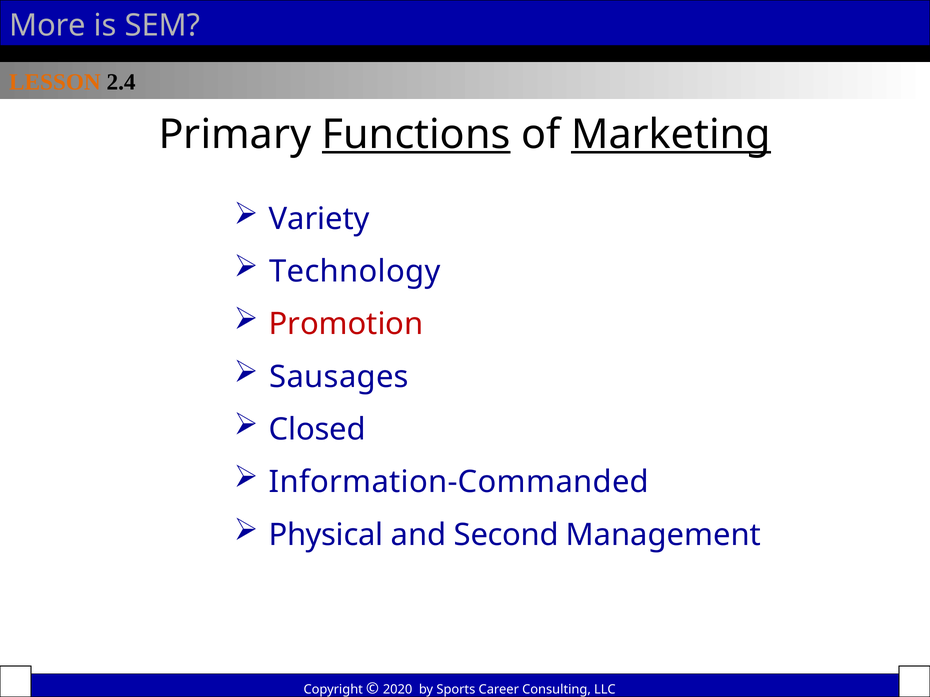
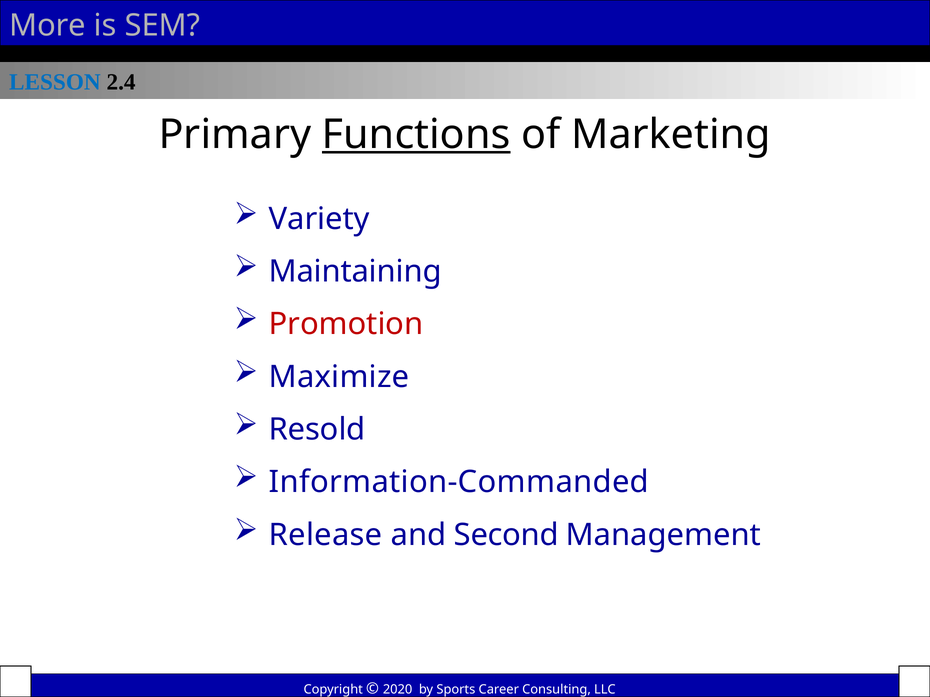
LESSON colour: orange -> blue (55, 82)
Marketing underline: present -> none (671, 135)
Technology: Technology -> Maintaining (355, 272)
Sausages: Sausages -> Maximize (339, 377)
Closed: Closed -> Resold (317, 430)
Physical: Physical -> Release (326, 535)
